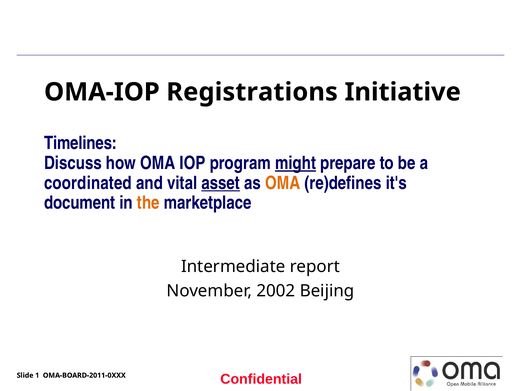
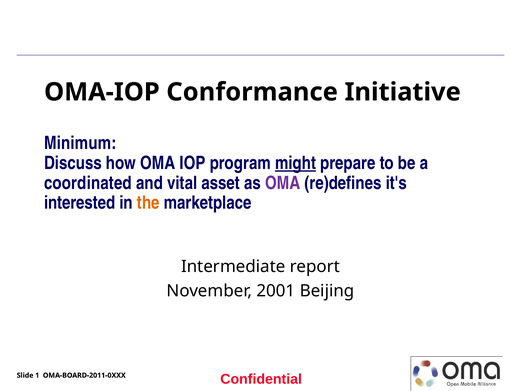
Registrations: Registrations -> Conformance (252, 92)
Timelines: Timelines -> Minimum (80, 143)
asset underline: present -> none (221, 183)
OMA colour: orange -> purple (283, 183)
document: document -> interested (80, 203)
2002: 2002 -> 2001 (276, 291)
